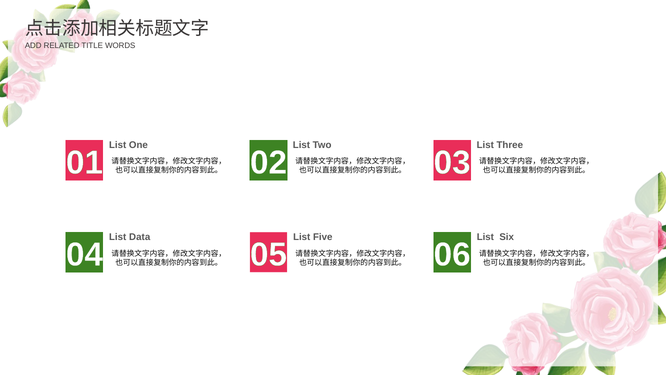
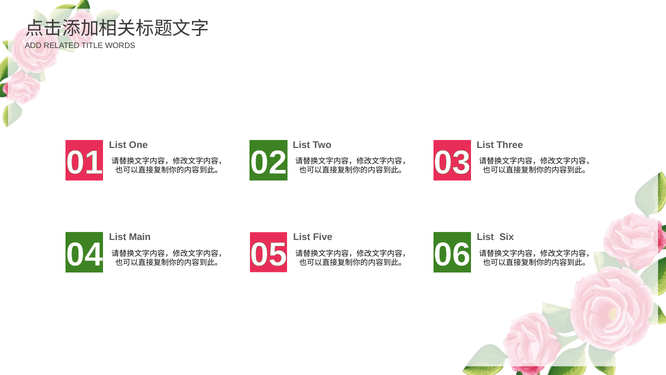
Data: Data -> Main (140, 237)
